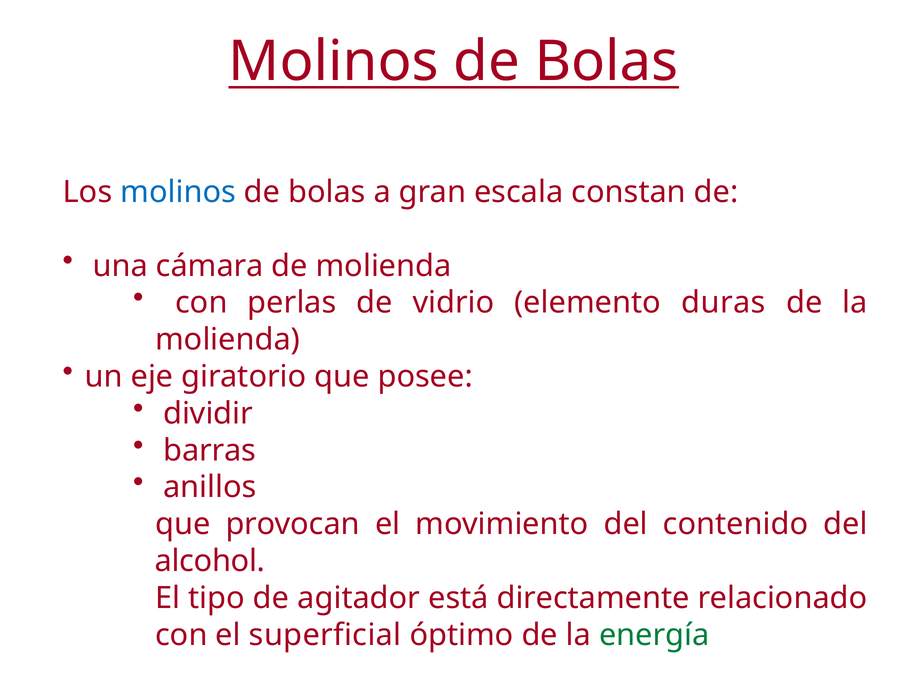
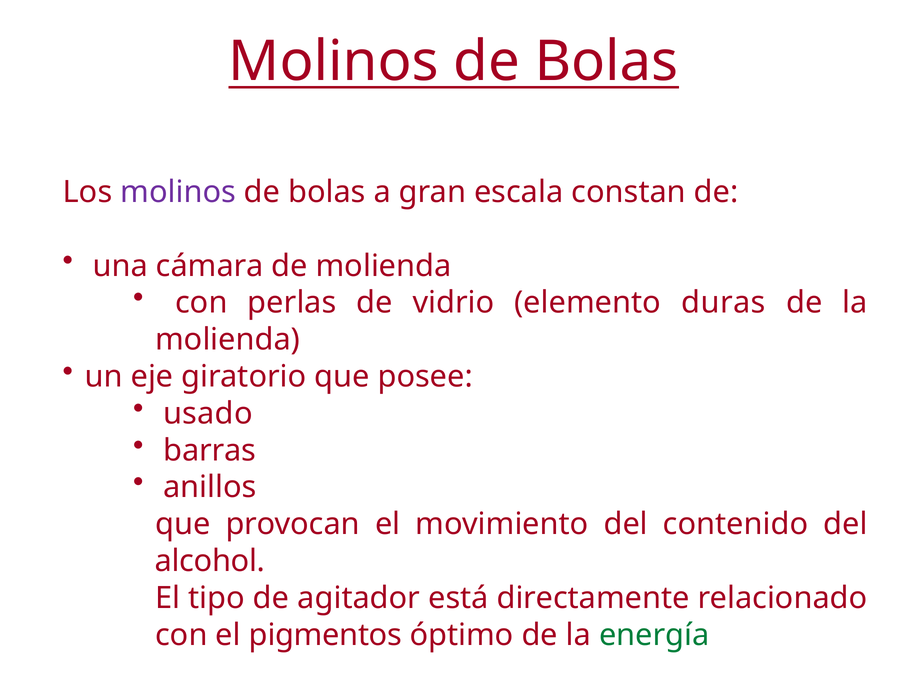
molinos colour: blue -> purple (178, 192)
dividir: dividir -> usado (208, 414)
superficial: superficial -> pigmentos (325, 635)
